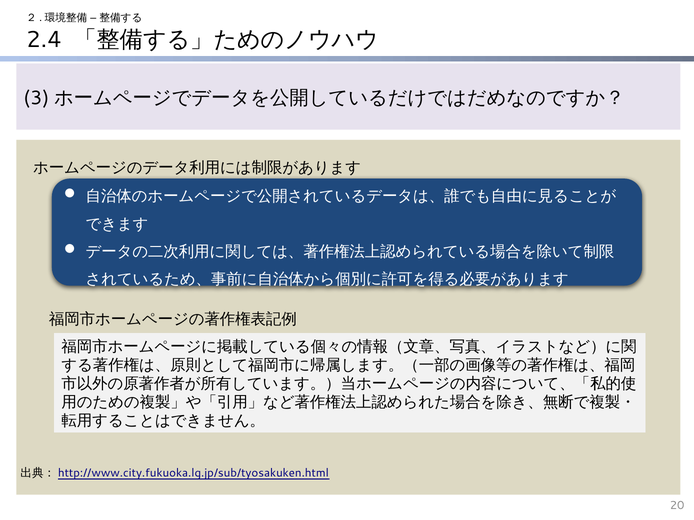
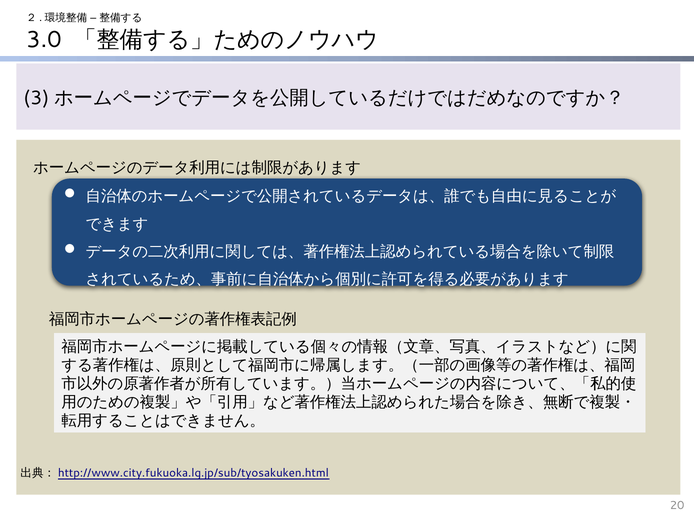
2.4: 2.4 -> 3.0 (44, 40)
